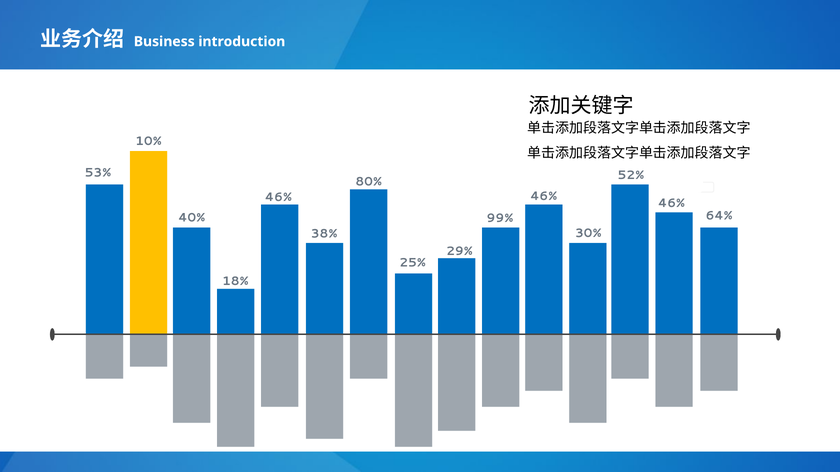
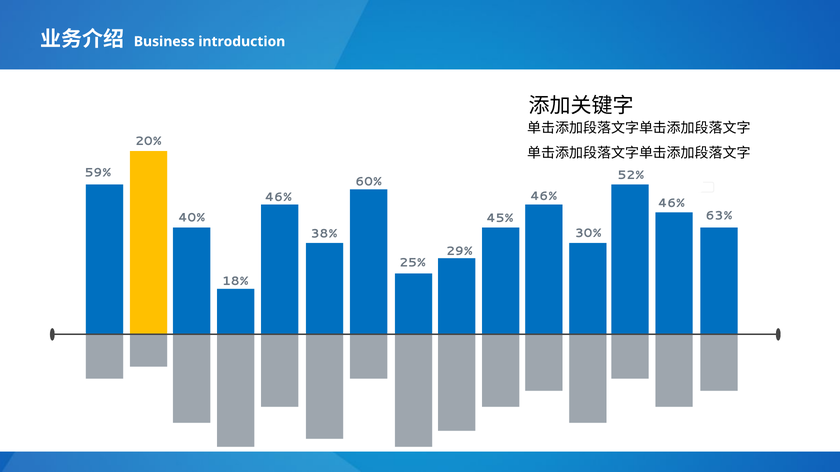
10%: 10% -> 20% (148, 141)
53%: 53% -> 59% (98, 173)
80%: 80% -> 60% (369, 182)
64%: 64% -> 63% (719, 216)
99%: 99% -> 45% (500, 218)
